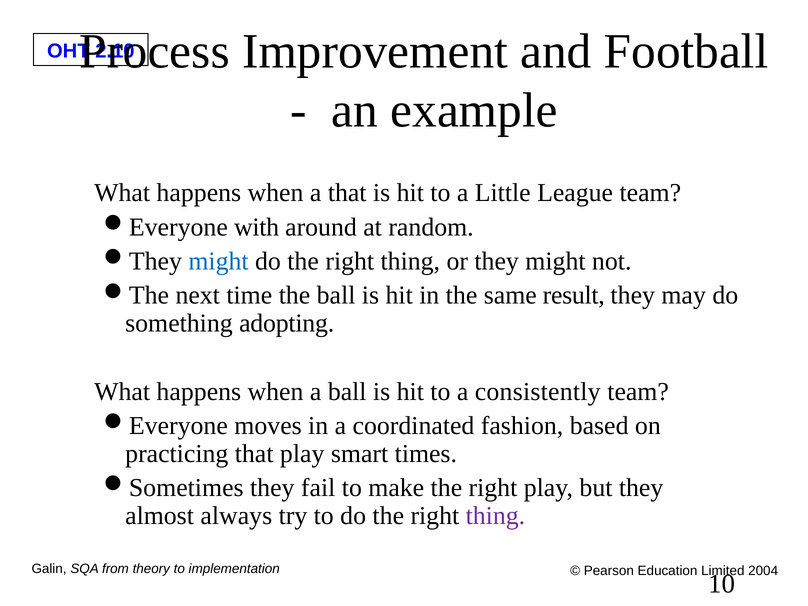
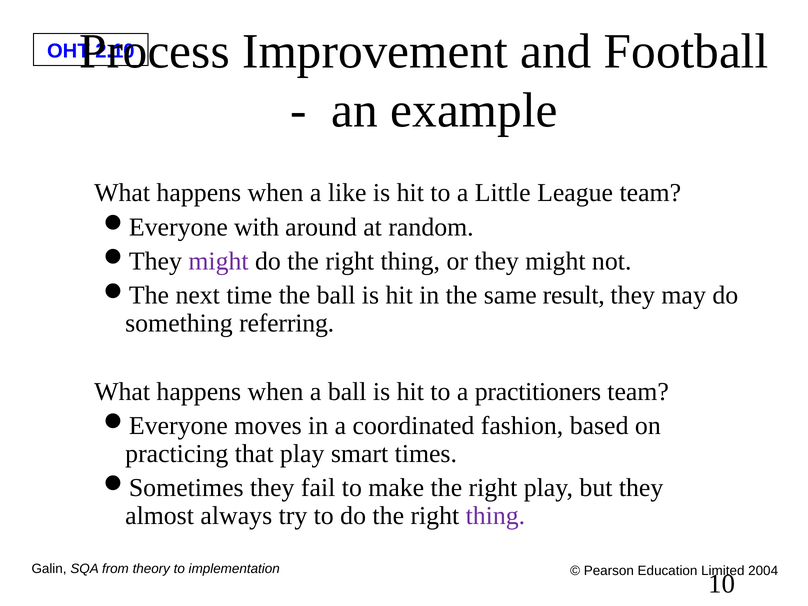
a that: that -> like (347, 193)
might colour: blue -> purple (219, 261)
adopting: adopting -> referring (287, 323)
consistently: consistently -> practitioners (538, 392)
